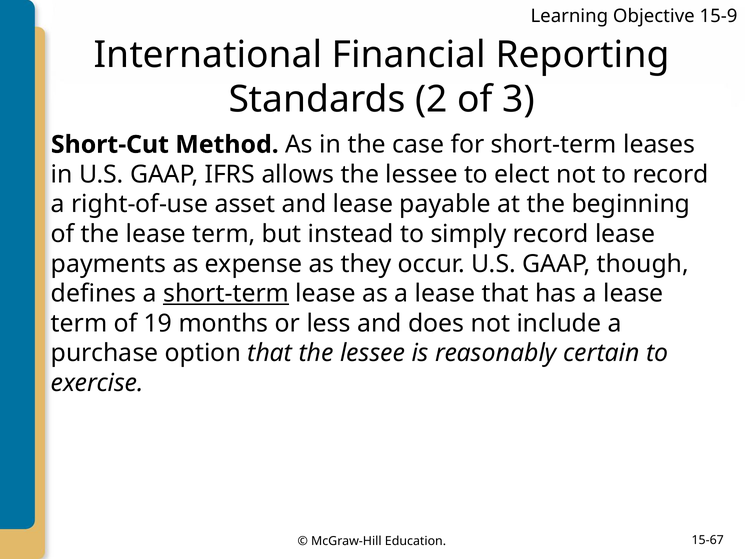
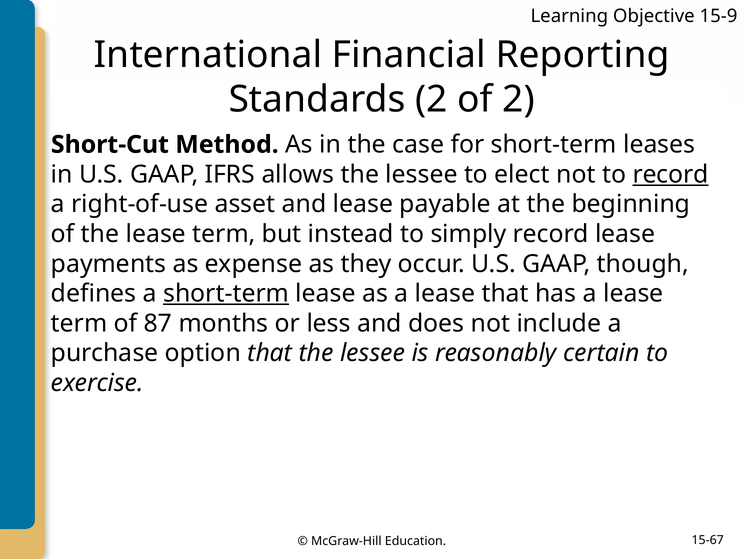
of 3: 3 -> 2 (519, 99)
record underline: none -> present (670, 174)
19: 19 -> 87 (158, 323)
